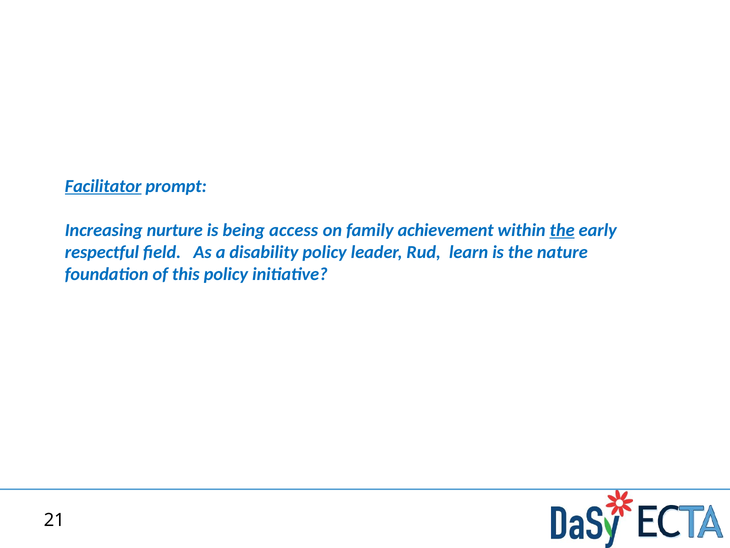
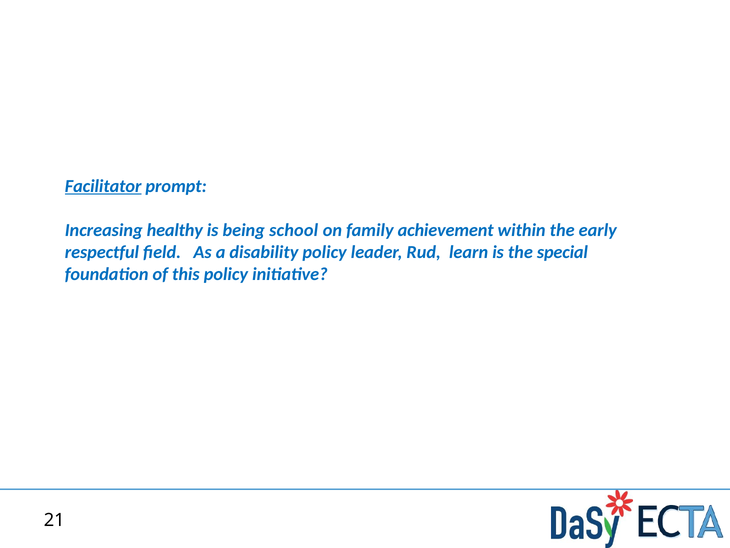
nurture: nurture -> healthy (175, 230)
access: access -> school (294, 230)
the underline: present -> none (562, 230)
nature: nature -> special (562, 252)
